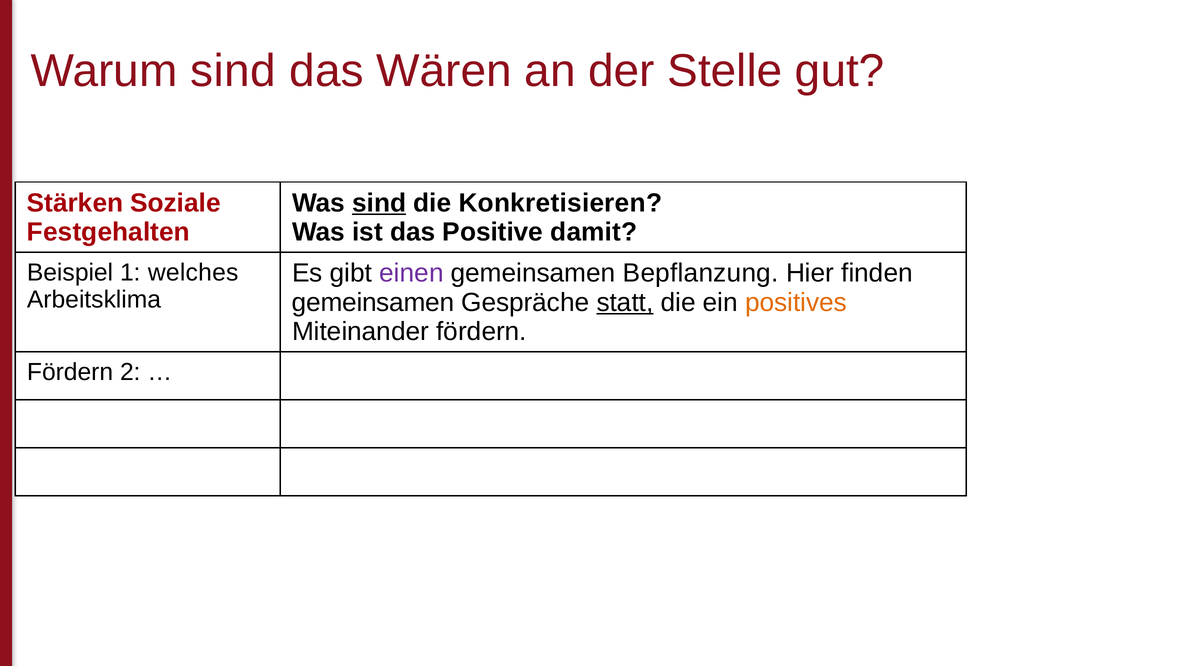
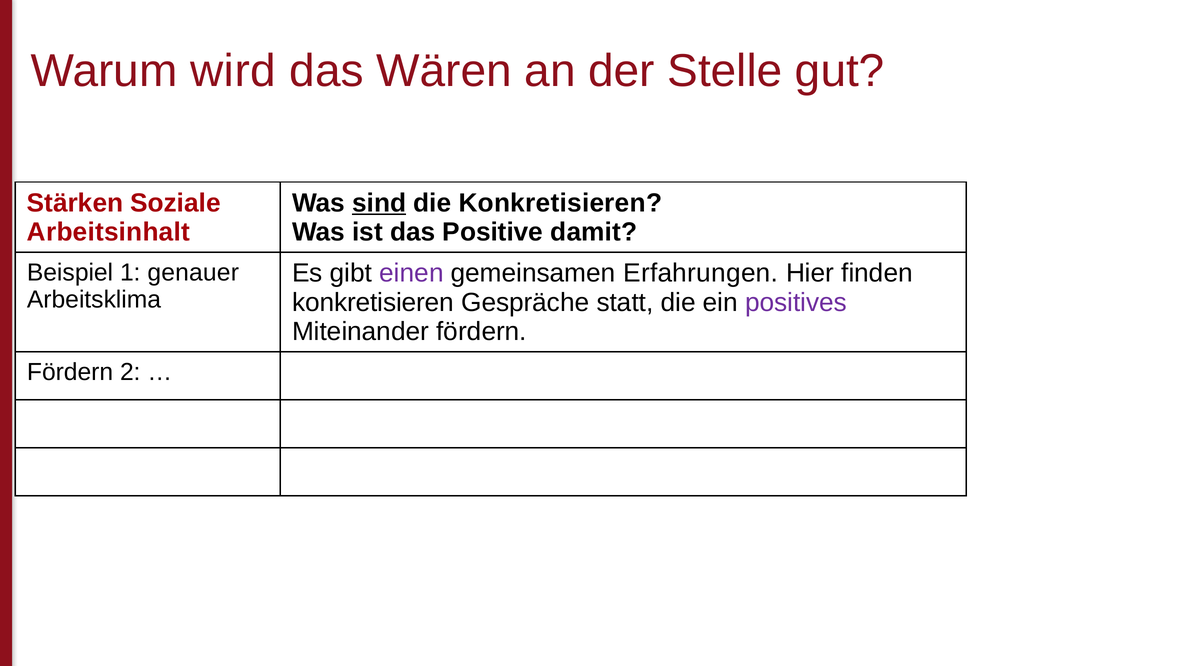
Warum sind: sind -> wird (233, 71)
Festgehalten: Festgehalten -> Arbeitsinhalt (108, 232)
welches: welches -> genauer (193, 272)
Bepflanzung: Bepflanzung -> Erfahrungen (701, 273)
gemeinsamen: gemeinsamen -> konkretisieren (373, 302)
statt underline: present -> none (625, 302)
positives colour: orange -> purple (796, 302)
